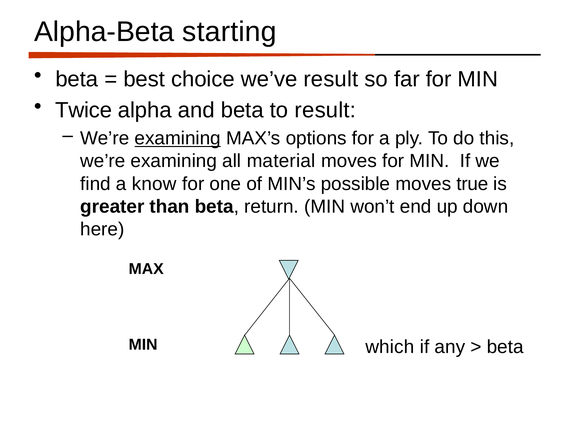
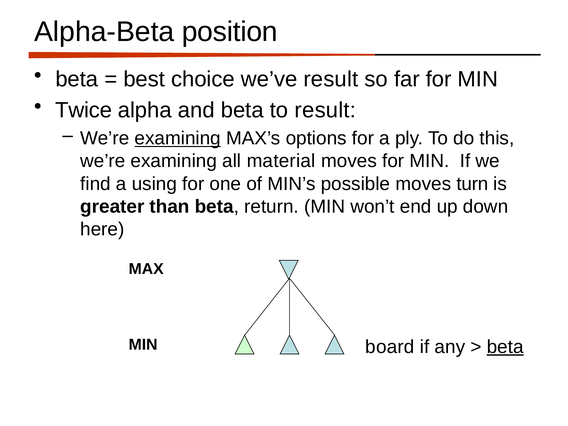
starting: starting -> position (230, 32)
know: know -> using (154, 184)
true: true -> turn (472, 184)
which: which -> board (390, 347)
beta underline: none -> present (505, 347)
